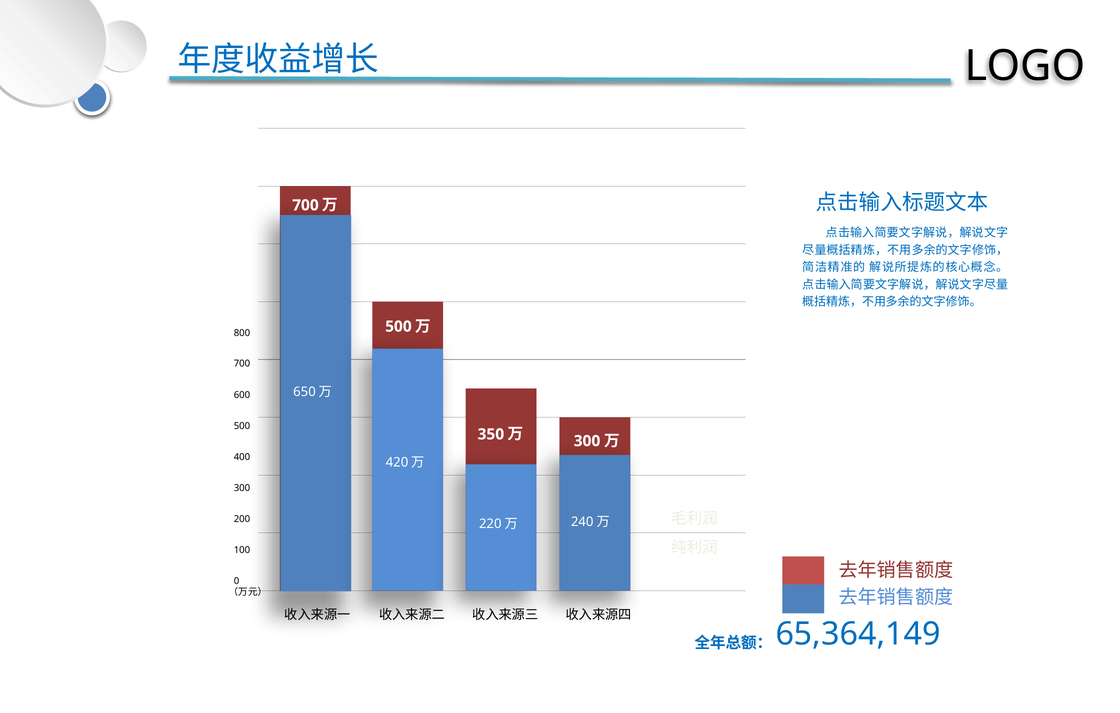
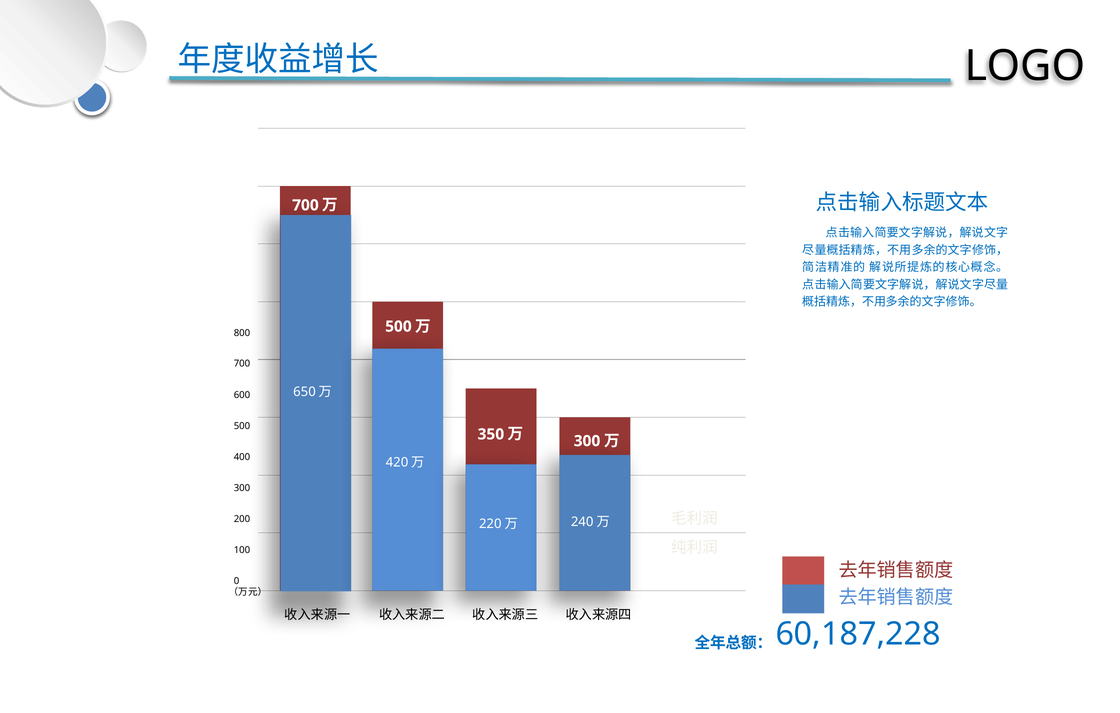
65,364,149: 65,364,149 -> 60,187,228 (858, 634)
